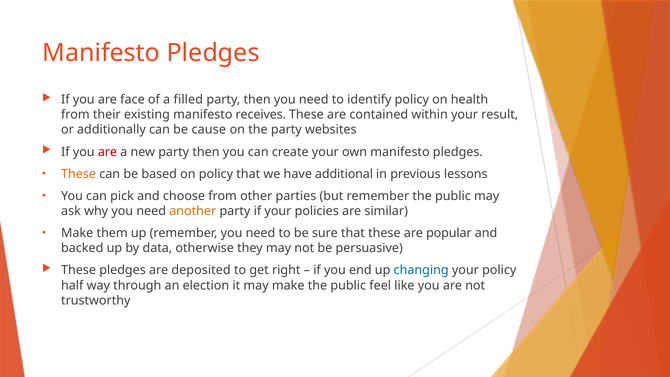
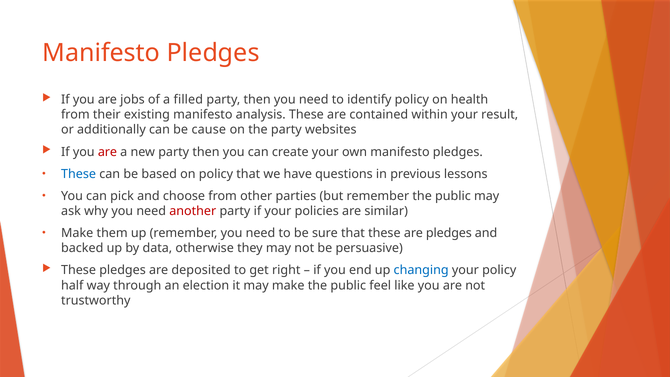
face: face -> jobs (132, 100)
receives: receives -> analysis (261, 115)
These colour: orange -> blue (79, 174)
additional: additional -> questions (344, 174)
another colour: orange -> red (193, 211)
are popular: popular -> pledges (449, 233)
